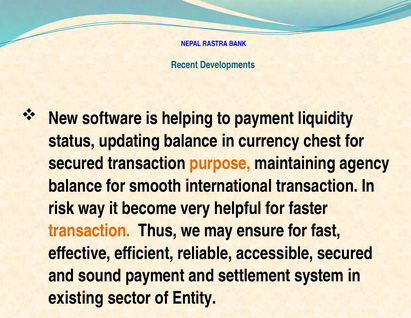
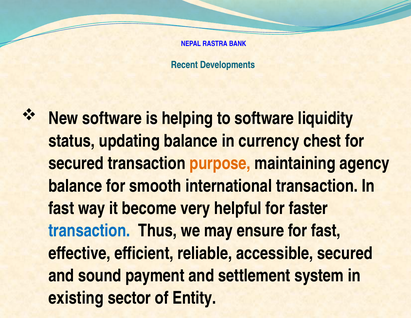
to payment: payment -> software (264, 118)
risk: risk -> fast (61, 208)
transaction colour: orange -> blue (89, 230)
